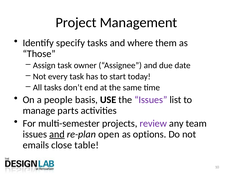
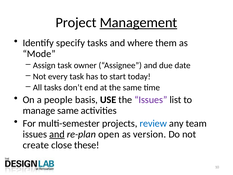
Management underline: none -> present (138, 23)
Those: Those -> Mode (39, 54)
manage parts: parts -> same (68, 110)
review colour: purple -> blue (153, 123)
options: options -> version (150, 134)
emails: emails -> create (36, 145)
table: table -> these (87, 145)
